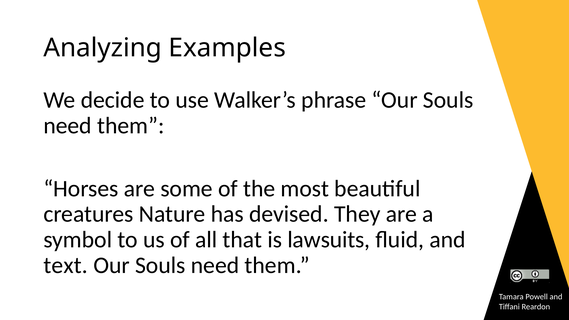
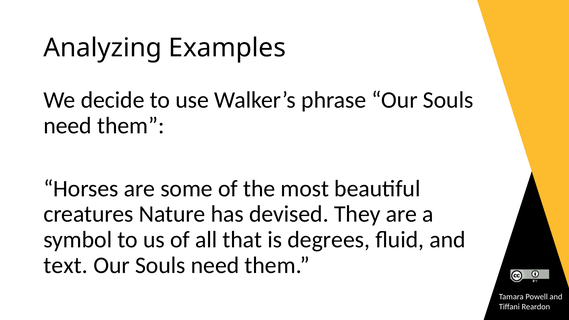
lawsuits: lawsuits -> degrees (329, 240)
